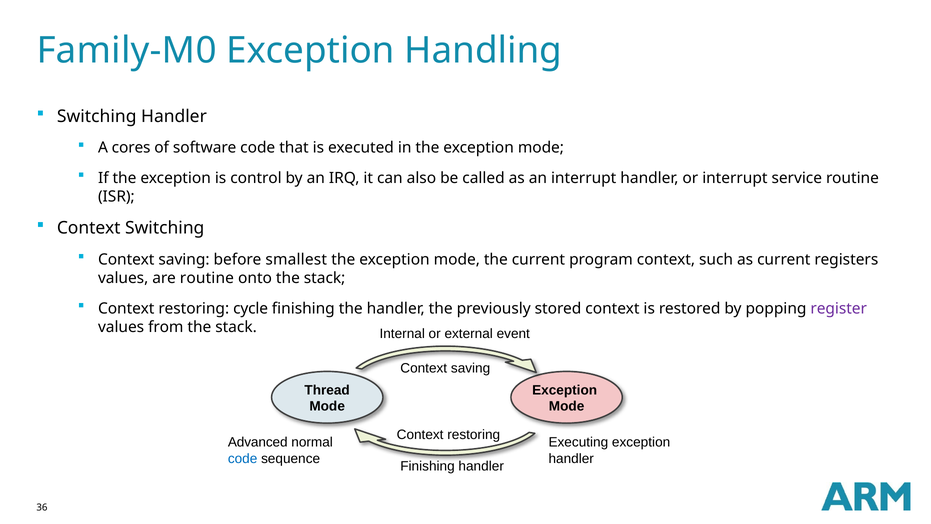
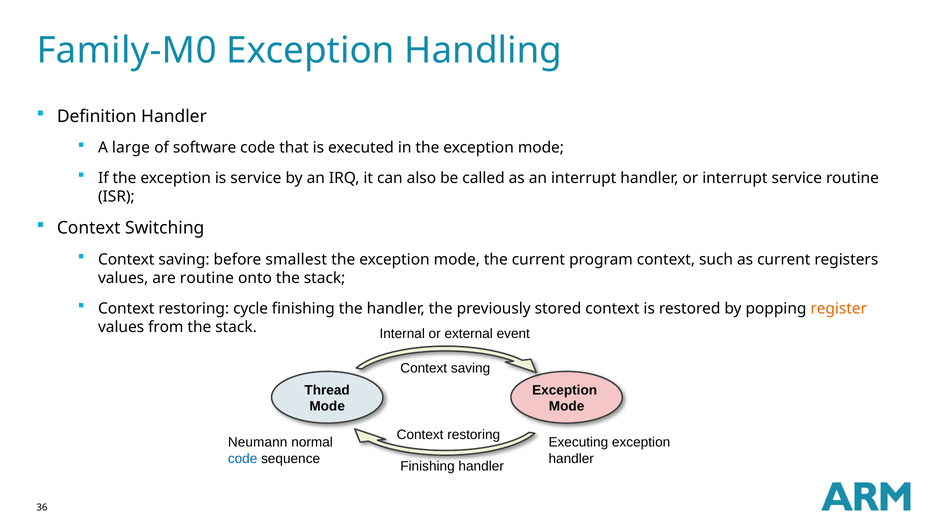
Switching: Switching -> Definition (97, 116)
cores: cores -> large (131, 148)
is control: control -> service (256, 178)
register colour: purple -> orange (839, 308)
Advanced: Advanced -> Neumann (258, 442)
